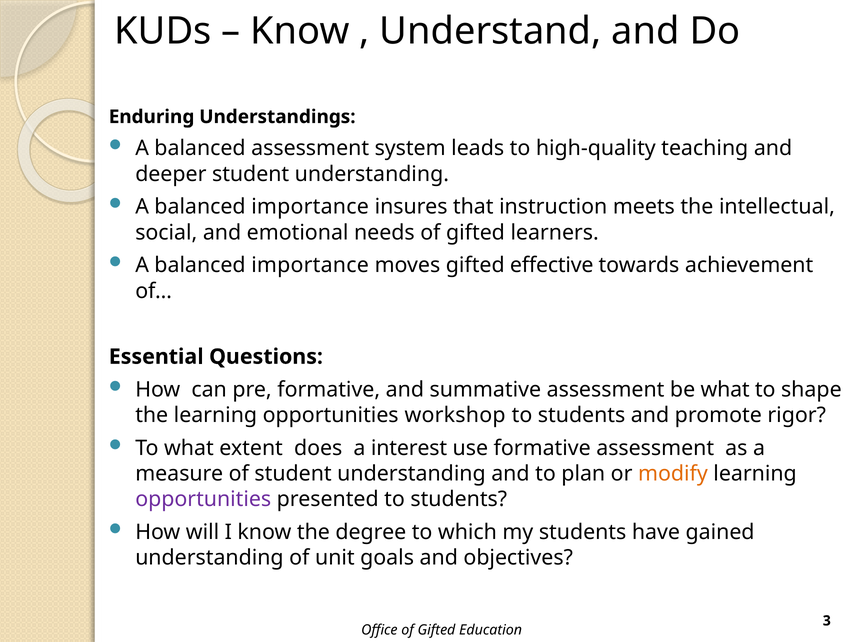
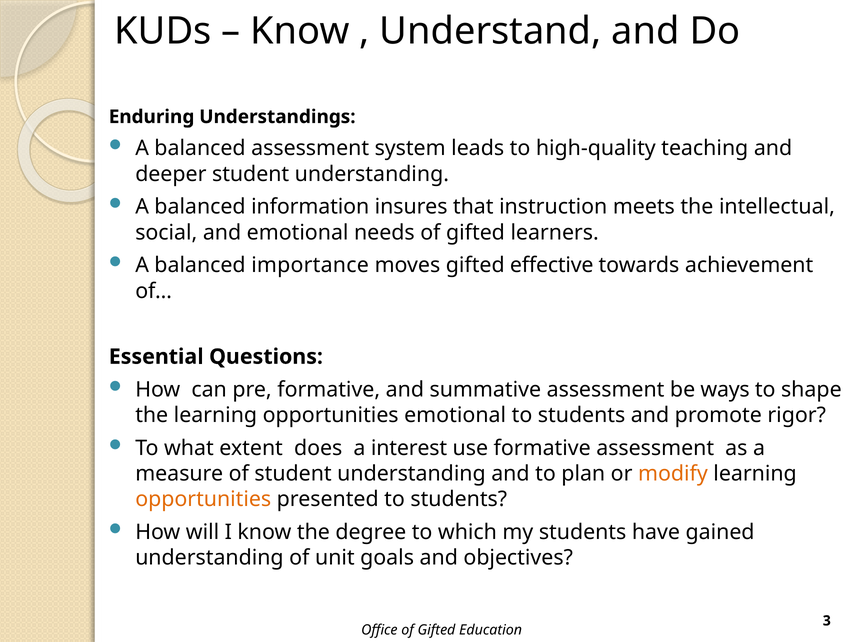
importance: importance -> information (310, 207)
be what: what -> ways (725, 389)
opportunities workshop: workshop -> emotional (455, 415)
opportunities colour: purple -> orange (203, 499)
